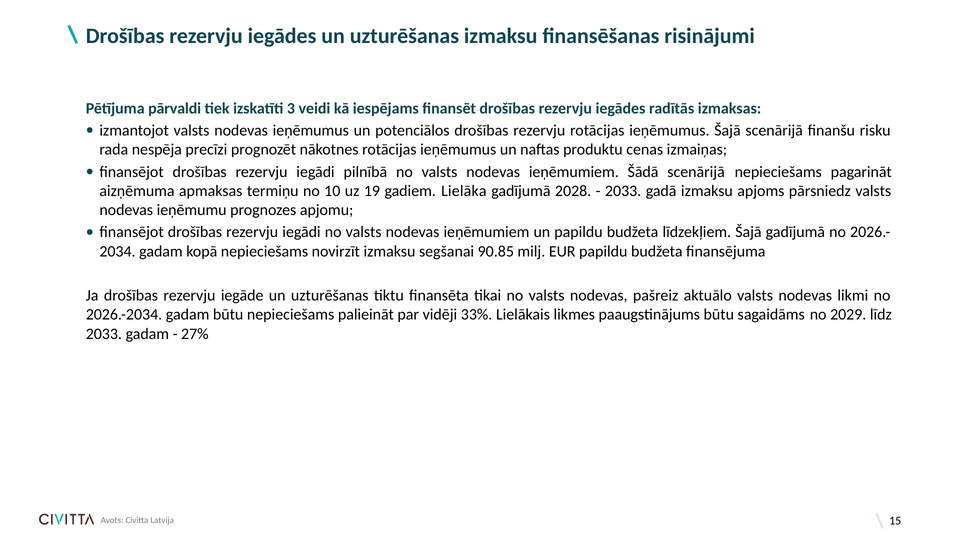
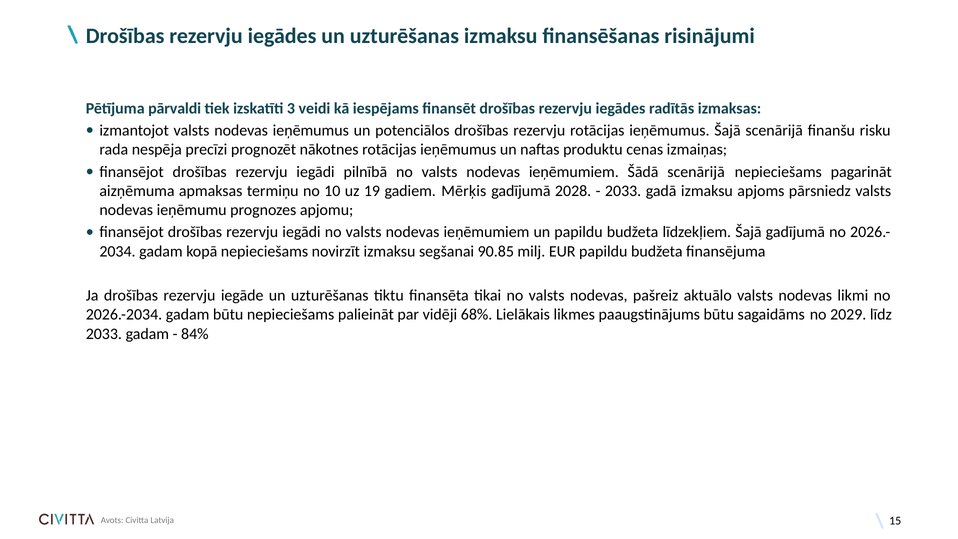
Lielāka: Lielāka -> Mērķis (464, 191)
33%: 33% -> 68% (477, 315)
27%: 27% -> 84% (195, 334)
